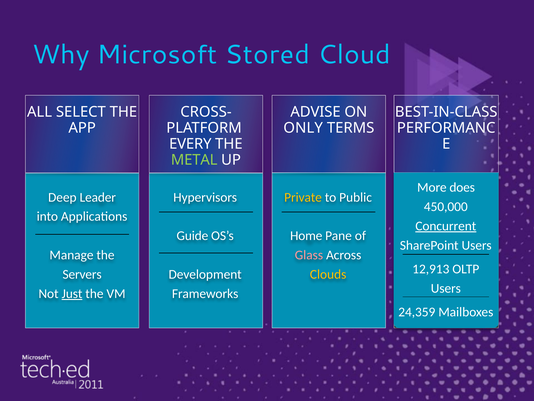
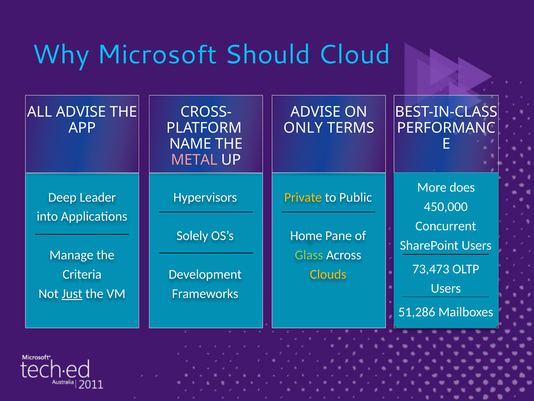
Stored: Stored -> Should (268, 55)
ALL SELECT: SELECT -> ADVISE (81, 112)
EVERY: EVERY -> NAME (190, 144)
METAL colour: light green -> pink (194, 160)
Concurrent underline: present -> none (446, 226)
Guide: Guide -> Solely (192, 236)
Glass colour: pink -> light green (309, 255)
12,913: 12,913 -> 73,473 (431, 269)
Servers: Servers -> Criteria (82, 274)
24,359: 24,359 -> 51,286 (417, 312)
